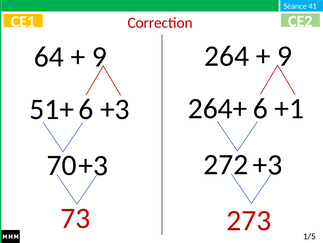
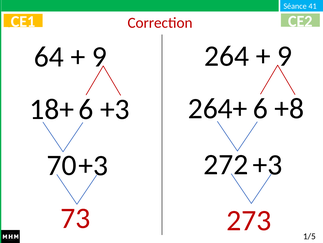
+1: +1 -> +8 (289, 108)
51+: 51+ -> 18+ (52, 109)
